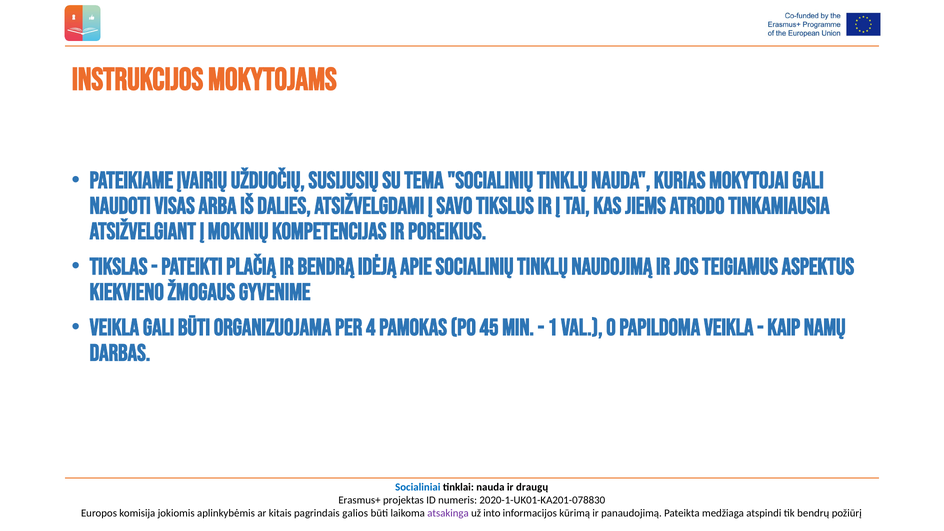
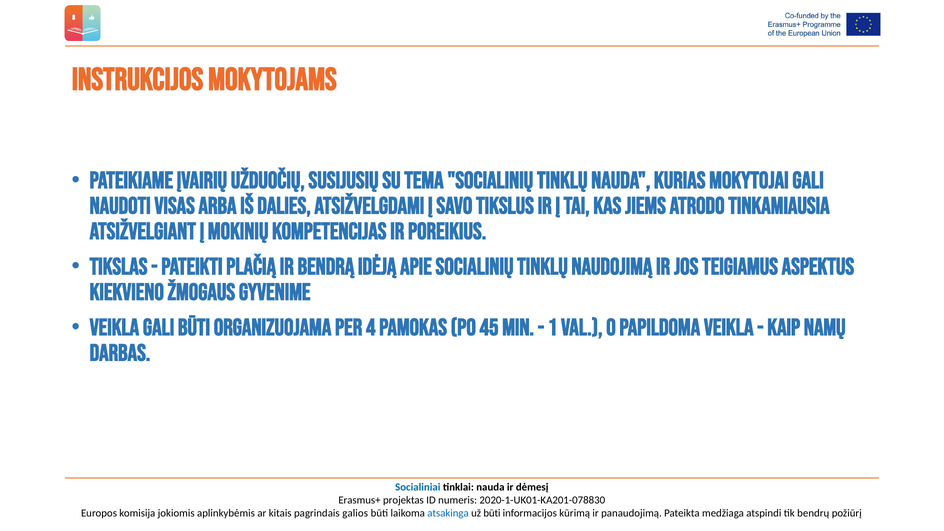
draugų: draugų -> dėmesį (532, 487)
atsakinga colour: purple -> blue (448, 513)
už into: into -> būti (492, 513)
